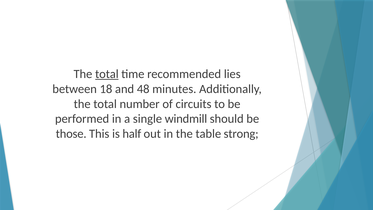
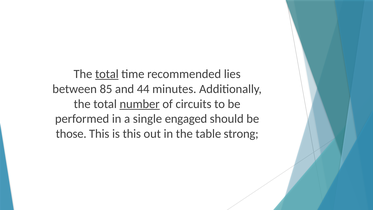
18: 18 -> 85 (106, 89)
48: 48 -> 44 (143, 89)
number underline: none -> present (140, 104)
windmill: windmill -> engaged (186, 119)
is half: half -> this (132, 134)
